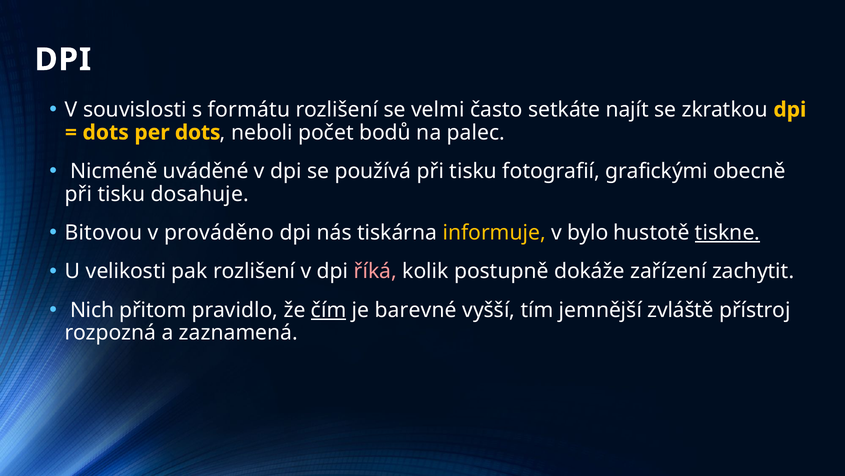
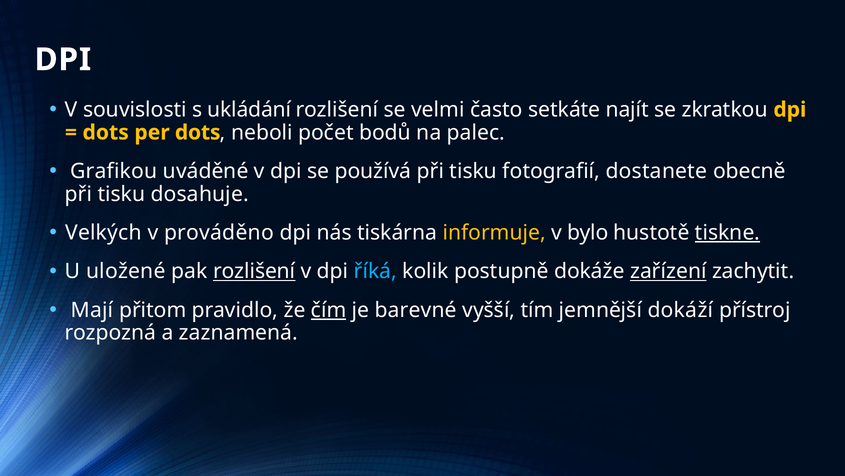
formátu: formátu -> ukládání (249, 110)
Nicméně: Nicméně -> Grafikou (114, 171)
grafickými: grafickými -> dostanete (656, 171)
Bitovou: Bitovou -> Velkých (104, 232)
velikosti: velikosti -> uložené (126, 271)
rozlišení underline: none -> present (254, 271)
říká colour: pink -> light blue (375, 271)
zařízení underline: none -> present (668, 271)
Nich: Nich -> Mají (92, 310)
zvláště: zvláště -> dokáží (680, 310)
